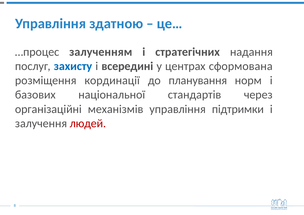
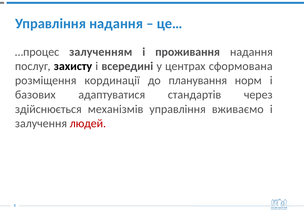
Управління здатною: здатною -> надання (116, 24)
стратегічних: стратегічних -> проживання (188, 52)
захисту colour: blue -> black (73, 66)
національної: національної -> адаптуватися (112, 95)
організаційні: організаційні -> здійснюється (48, 109)
підтримки: підтримки -> вживаємо (238, 109)
